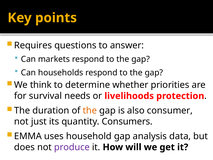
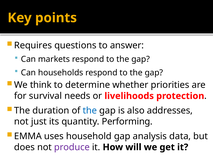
the colour: orange -> blue (90, 110)
consumer: consumer -> addresses (170, 110)
Consumers: Consumers -> Performing (127, 121)
